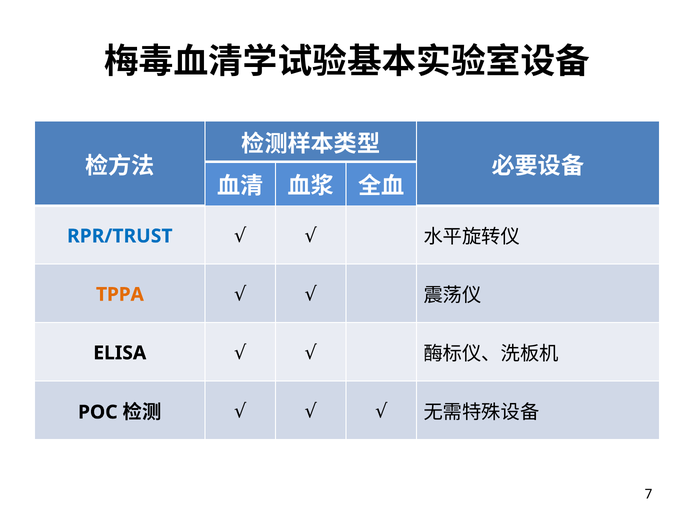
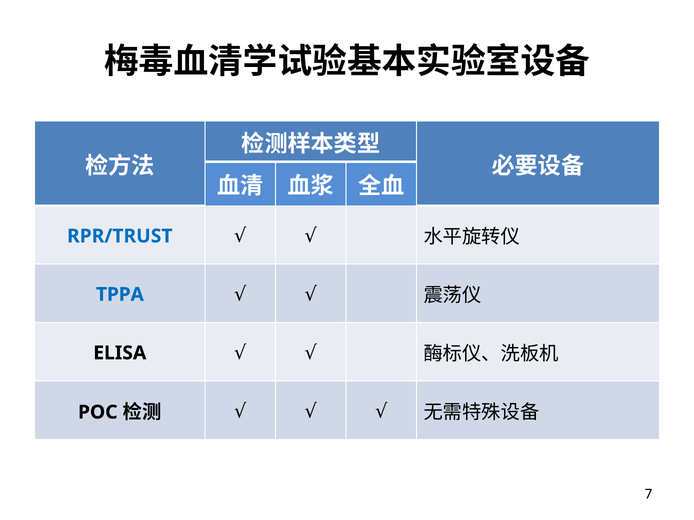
TPPA colour: orange -> blue (120, 295)
